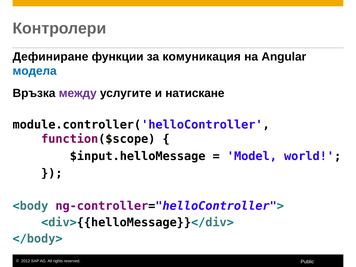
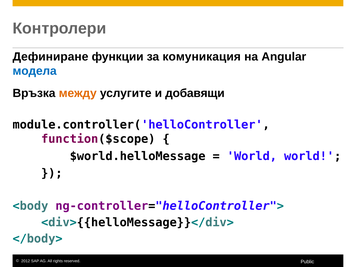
между colour: purple -> orange (78, 93)
натискане: натискане -> добавящи (195, 93)
$input.helloMessage: $input.helloMessage -> $world.helloMessage (138, 156)
Model: Model -> World (252, 156)
